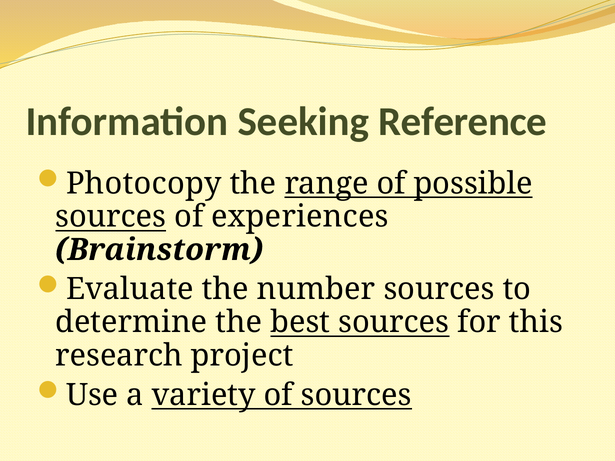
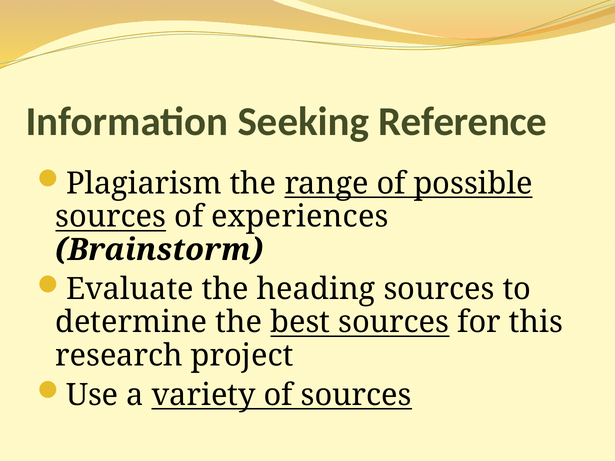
Photocopy: Photocopy -> Plagiarism (144, 183)
number: number -> heading (316, 289)
